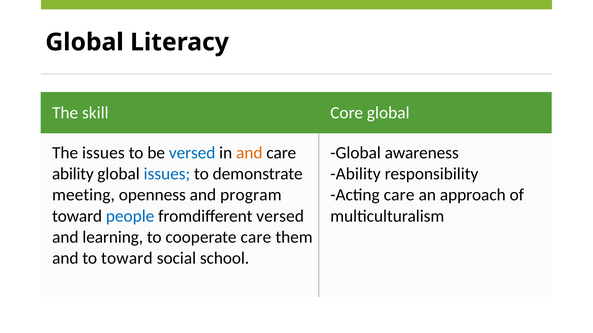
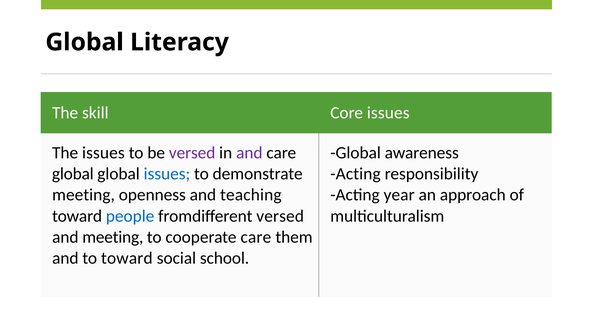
Core global: global -> issues (388, 113)
versed colour: blue -> purple (192, 153)
and colour: orange -> purple (249, 153)
ability: ability -> global (73, 174)
Ability: Ability -> Acting (355, 174)
program: program -> teaching (251, 195)
Acting care: care -> year (399, 195)
and learning: learning -> meeting (113, 238)
